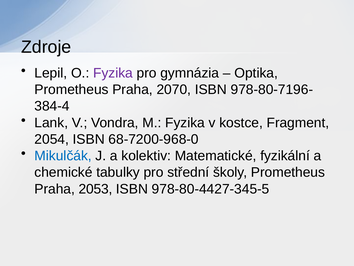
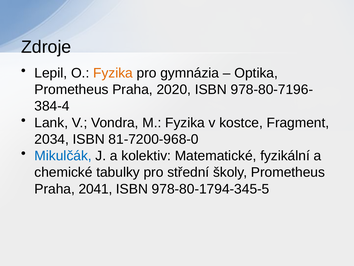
Fyzika colour: purple -> orange (113, 73)
2070: 2070 -> 2020 (174, 89)
2054: 2054 -> 2034 (52, 139)
68-7200-968-0: 68-7200-968-0 -> 81-7200-968-0 (154, 139)
2053: 2053 -> 2041 (95, 189)
978-80-4427-345-5: 978-80-4427-345-5 -> 978-80-1794-345-5 (211, 189)
